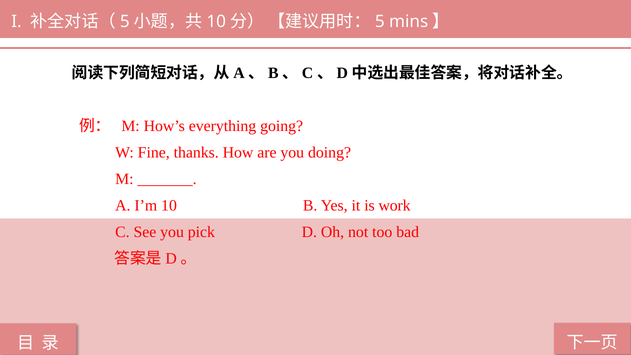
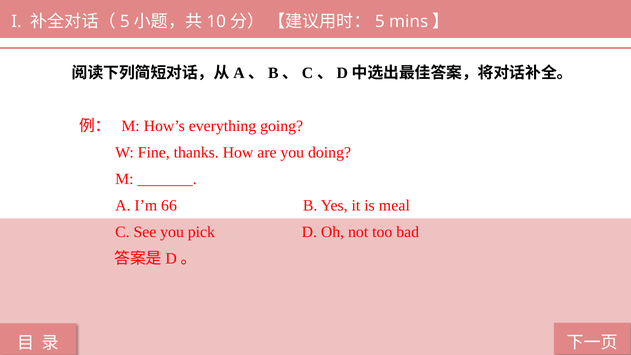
I’m 10: 10 -> 66 (169, 206)
work: work -> meal (394, 206)
